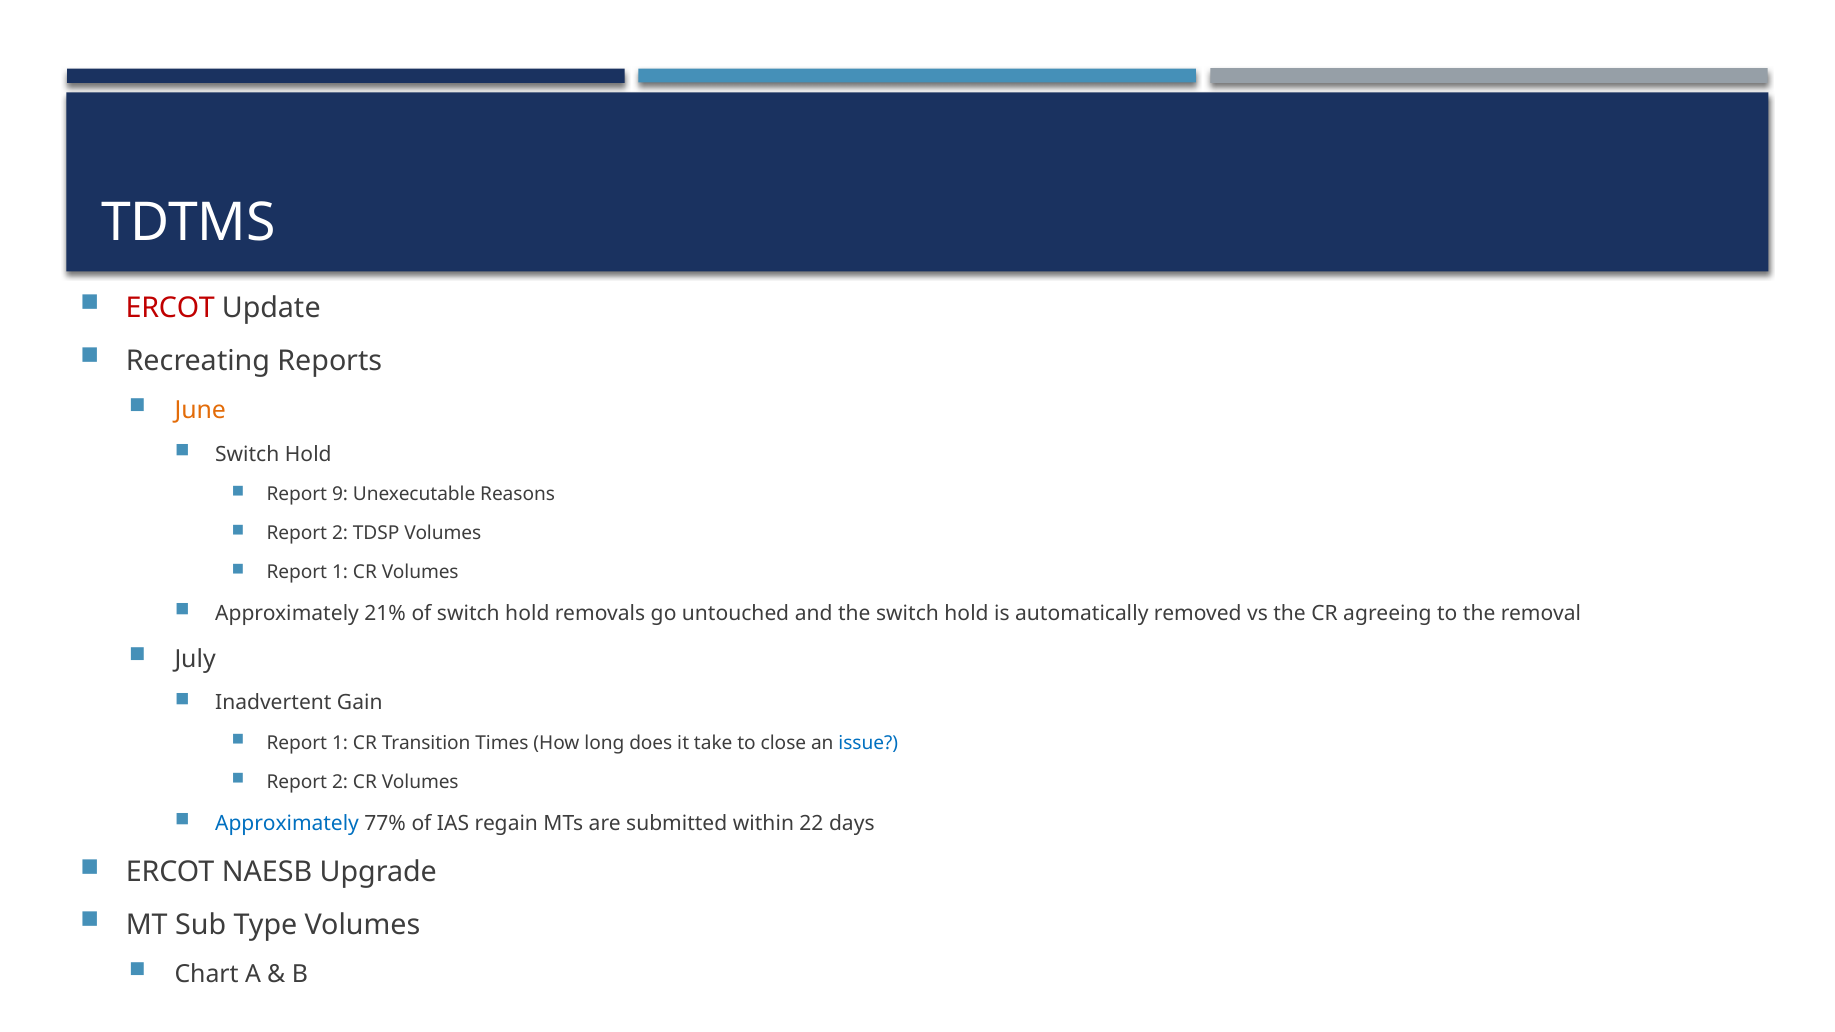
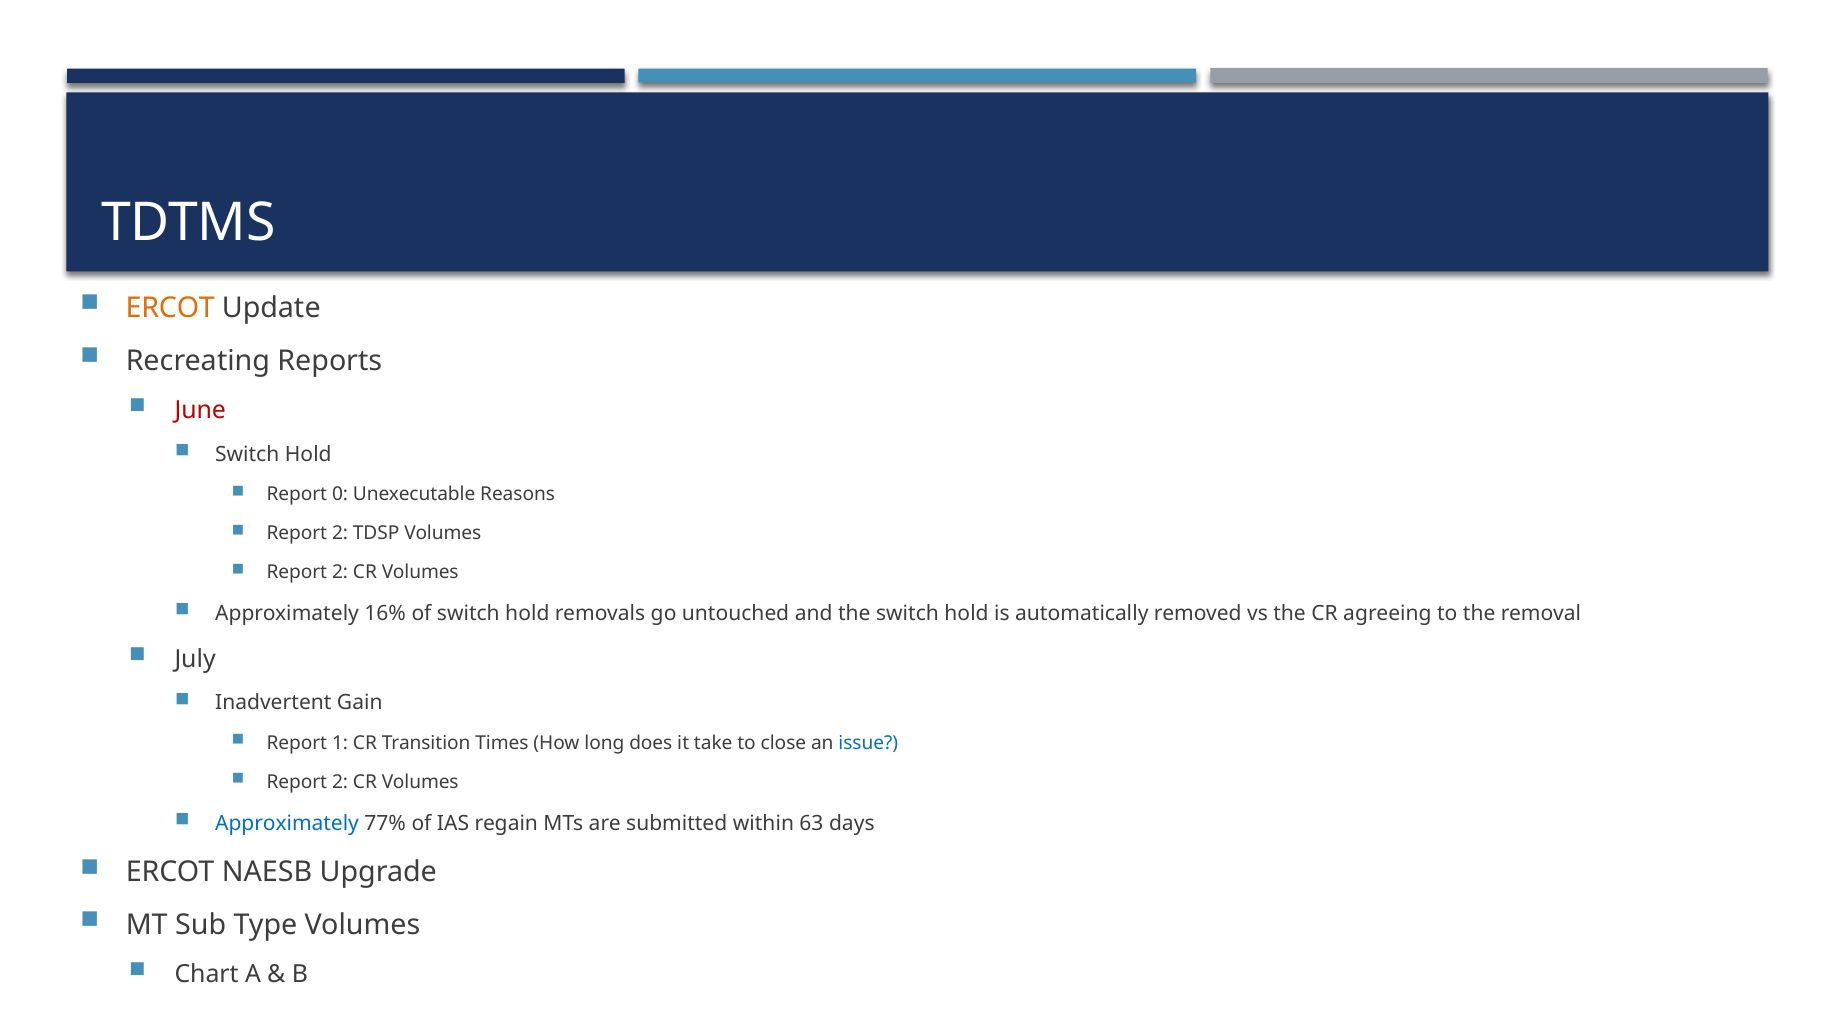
ERCOT colour: red -> orange (170, 308)
June colour: orange -> red (200, 410)
9: 9 -> 0 (340, 494)
1: 1 -> 2 (340, 573)
21%: 21% -> 16% (385, 614)
22: 22 -> 63 (811, 823)
